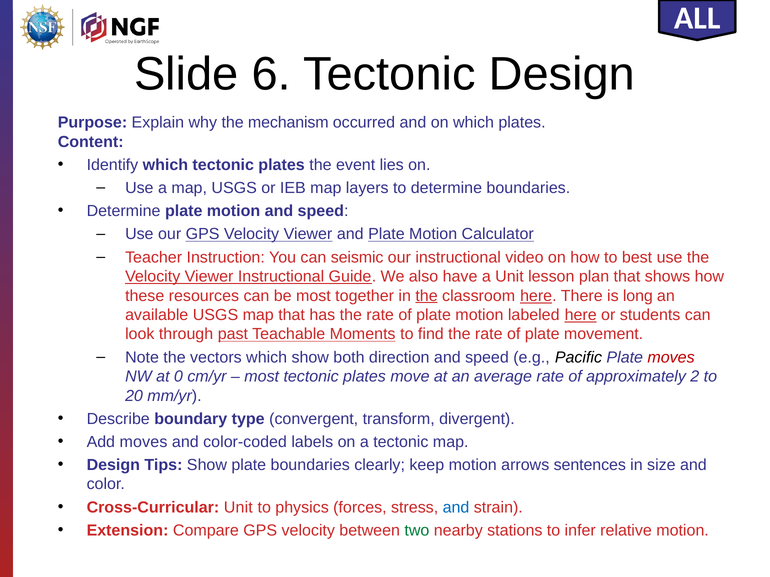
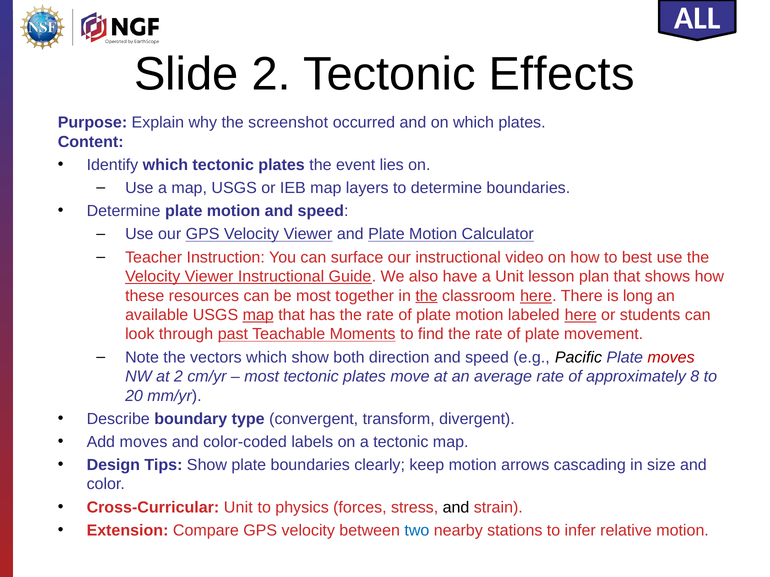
Slide 6: 6 -> 2 (271, 75)
Tectonic Design: Design -> Effects (562, 75)
mechanism: mechanism -> screenshot (288, 123)
seismic: seismic -> surface (357, 257)
map underline: none -> present (258, 315)
at 0: 0 -> 2 (178, 377)
2: 2 -> 8 (695, 377)
sentences: sentences -> cascading (590, 465)
and colour: blue -> black (456, 508)
two colour: green -> blue (417, 531)
